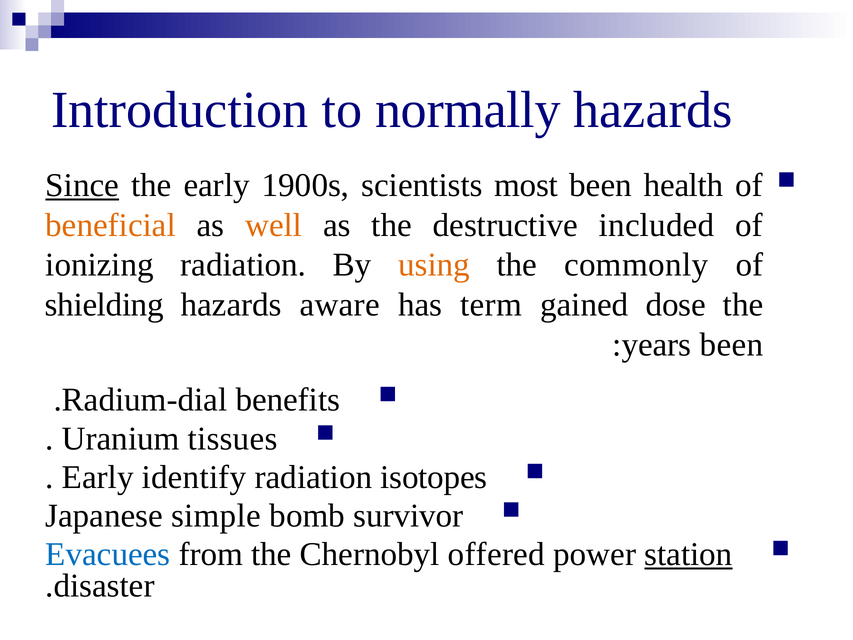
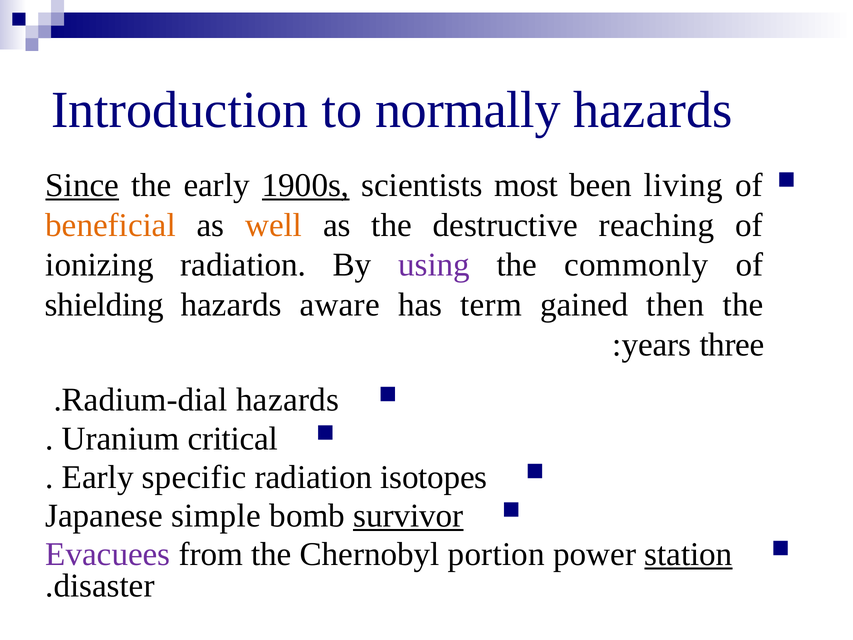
1900s underline: none -> present (306, 185)
health: health -> living (683, 185)
included: included -> reaching (657, 225)
using colour: orange -> purple (434, 265)
dose: dose -> then (676, 305)
years been: been -> three (732, 344)
Radium-dial benefits: benefits -> hazards (288, 400)
tissues: tissues -> critical (233, 438)
identify: identify -> specific (194, 477)
survivor underline: none -> present (408, 515)
Evacuees colour: blue -> purple (108, 554)
offered: offered -> portion (496, 554)
